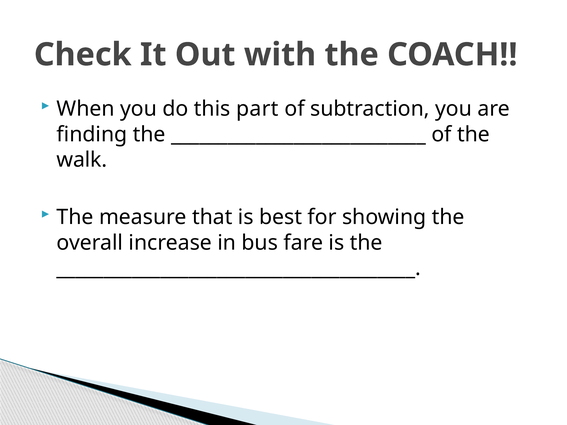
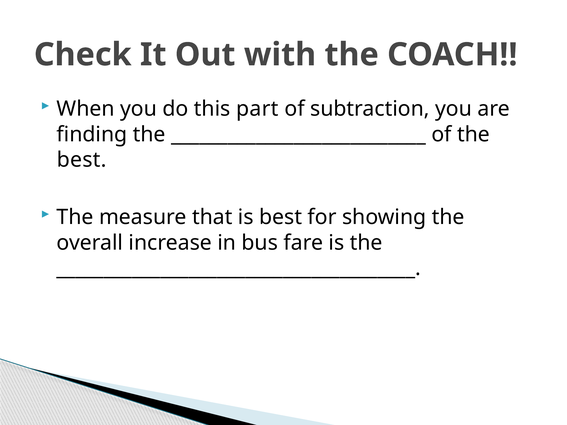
walk: walk -> best (82, 160)
